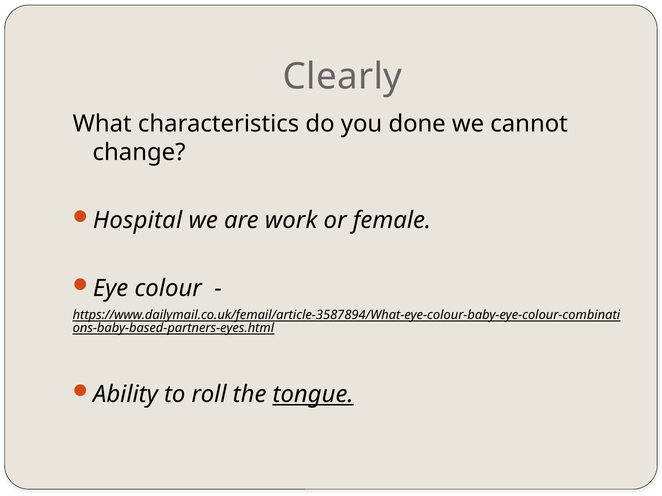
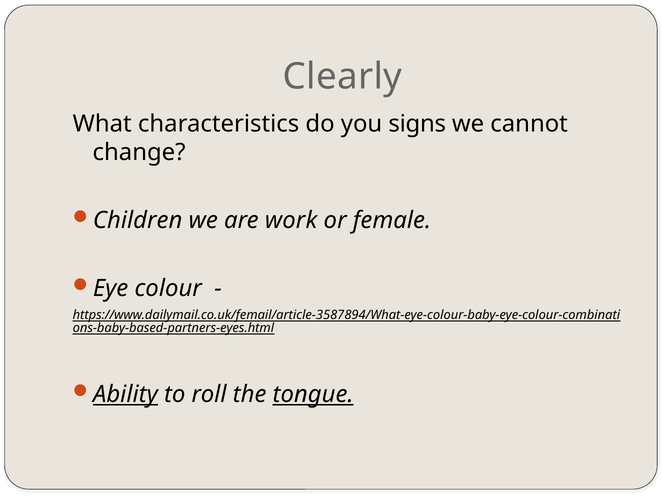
done: done -> signs (417, 124)
Hospital: Hospital -> Children (138, 221)
Ability underline: none -> present (125, 395)
